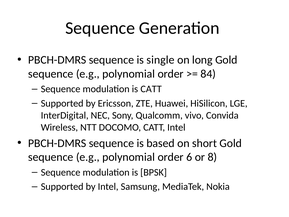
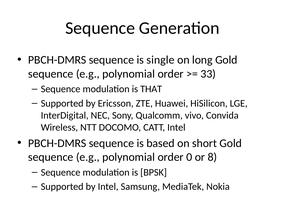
84: 84 -> 33 (208, 74)
is CATT: CATT -> THAT (151, 89)
6: 6 -> 0 (189, 157)
